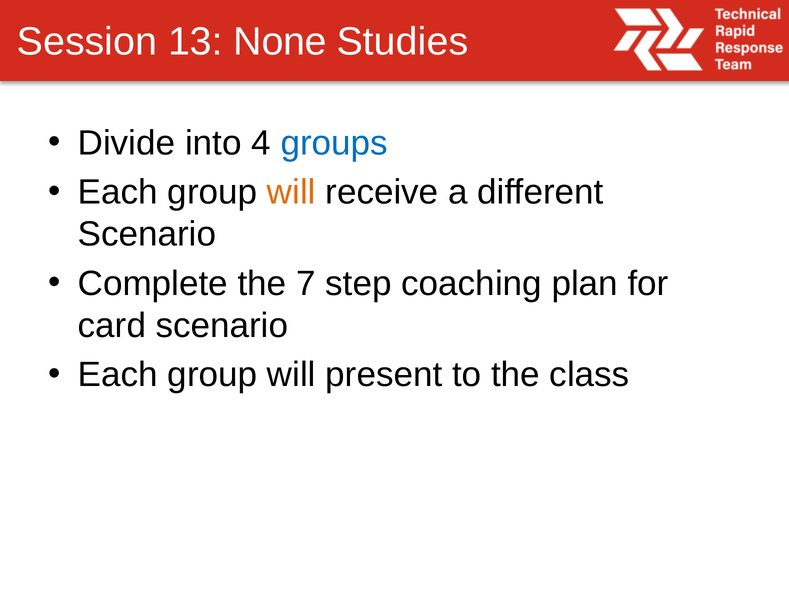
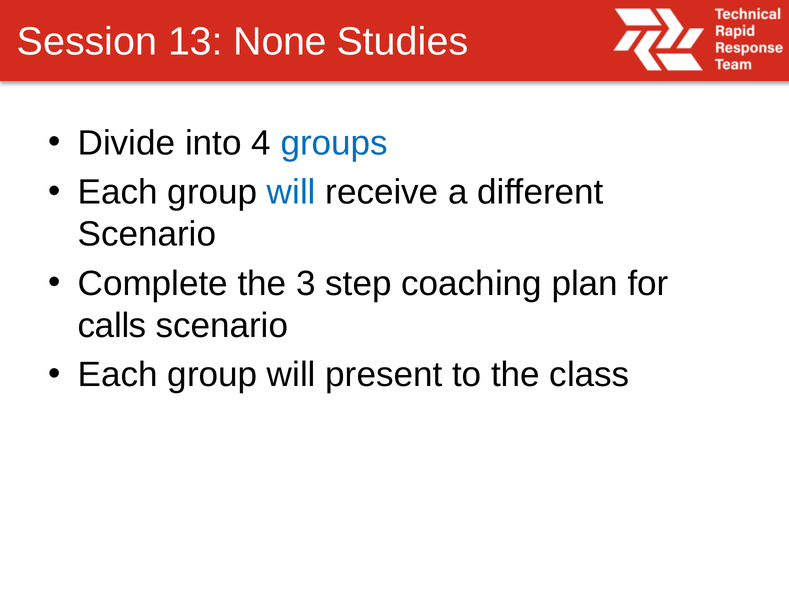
will colour: orange -> blue (291, 192)
7: 7 -> 3 (306, 283)
card: card -> calls (112, 326)
